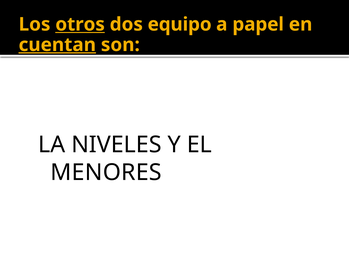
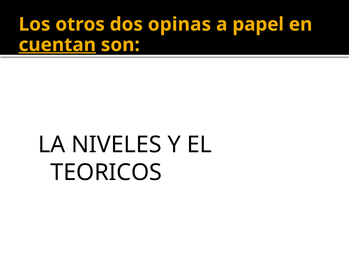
otros underline: present -> none (80, 24)
equipo: equipo -> opinas (179, 24)
MENORES: MENORES -> TEORICOS (106, 172)
